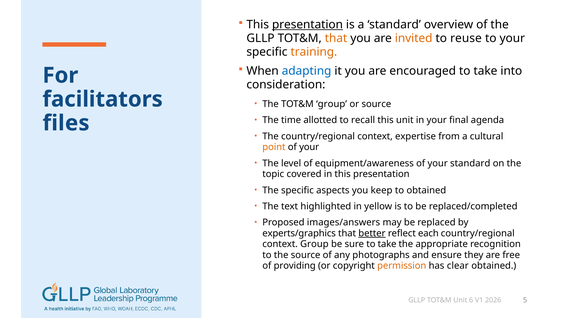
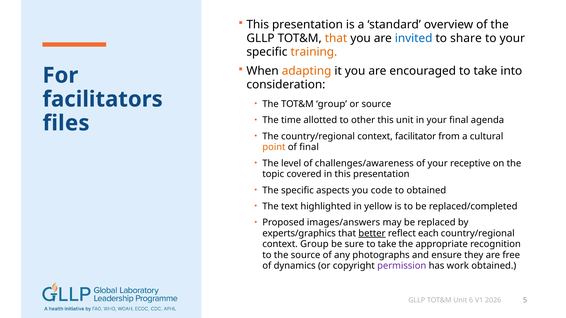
presentation underline: present -> none (307, 25)
invited colour: orange -> blue (414, 38)
reuse: reuse -> share (466, 38)
adapting colour: blue -> orange (307, 71)
recall: recall -> other (363, 120)
expertise: expertise -> facilitator (416, 137)
your: your -> final (309, 147)
equipment/awareness: equipment/awareness -> challenges/awareness (364, 163)
your standard: standard -> receptive (470, 163)
keep: keep -> code (382, 190)
providing: providing -> dynamics (295, 266)
permission colour: orange -> purple (402, 266)
clear: clear -> work (458, 266)
